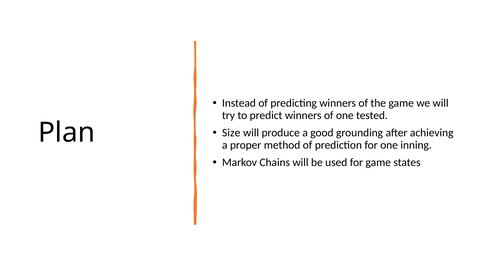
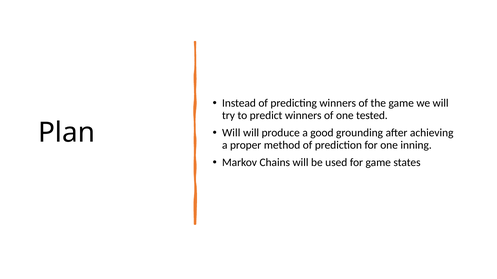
Size: Size -> Will (231, 133)
